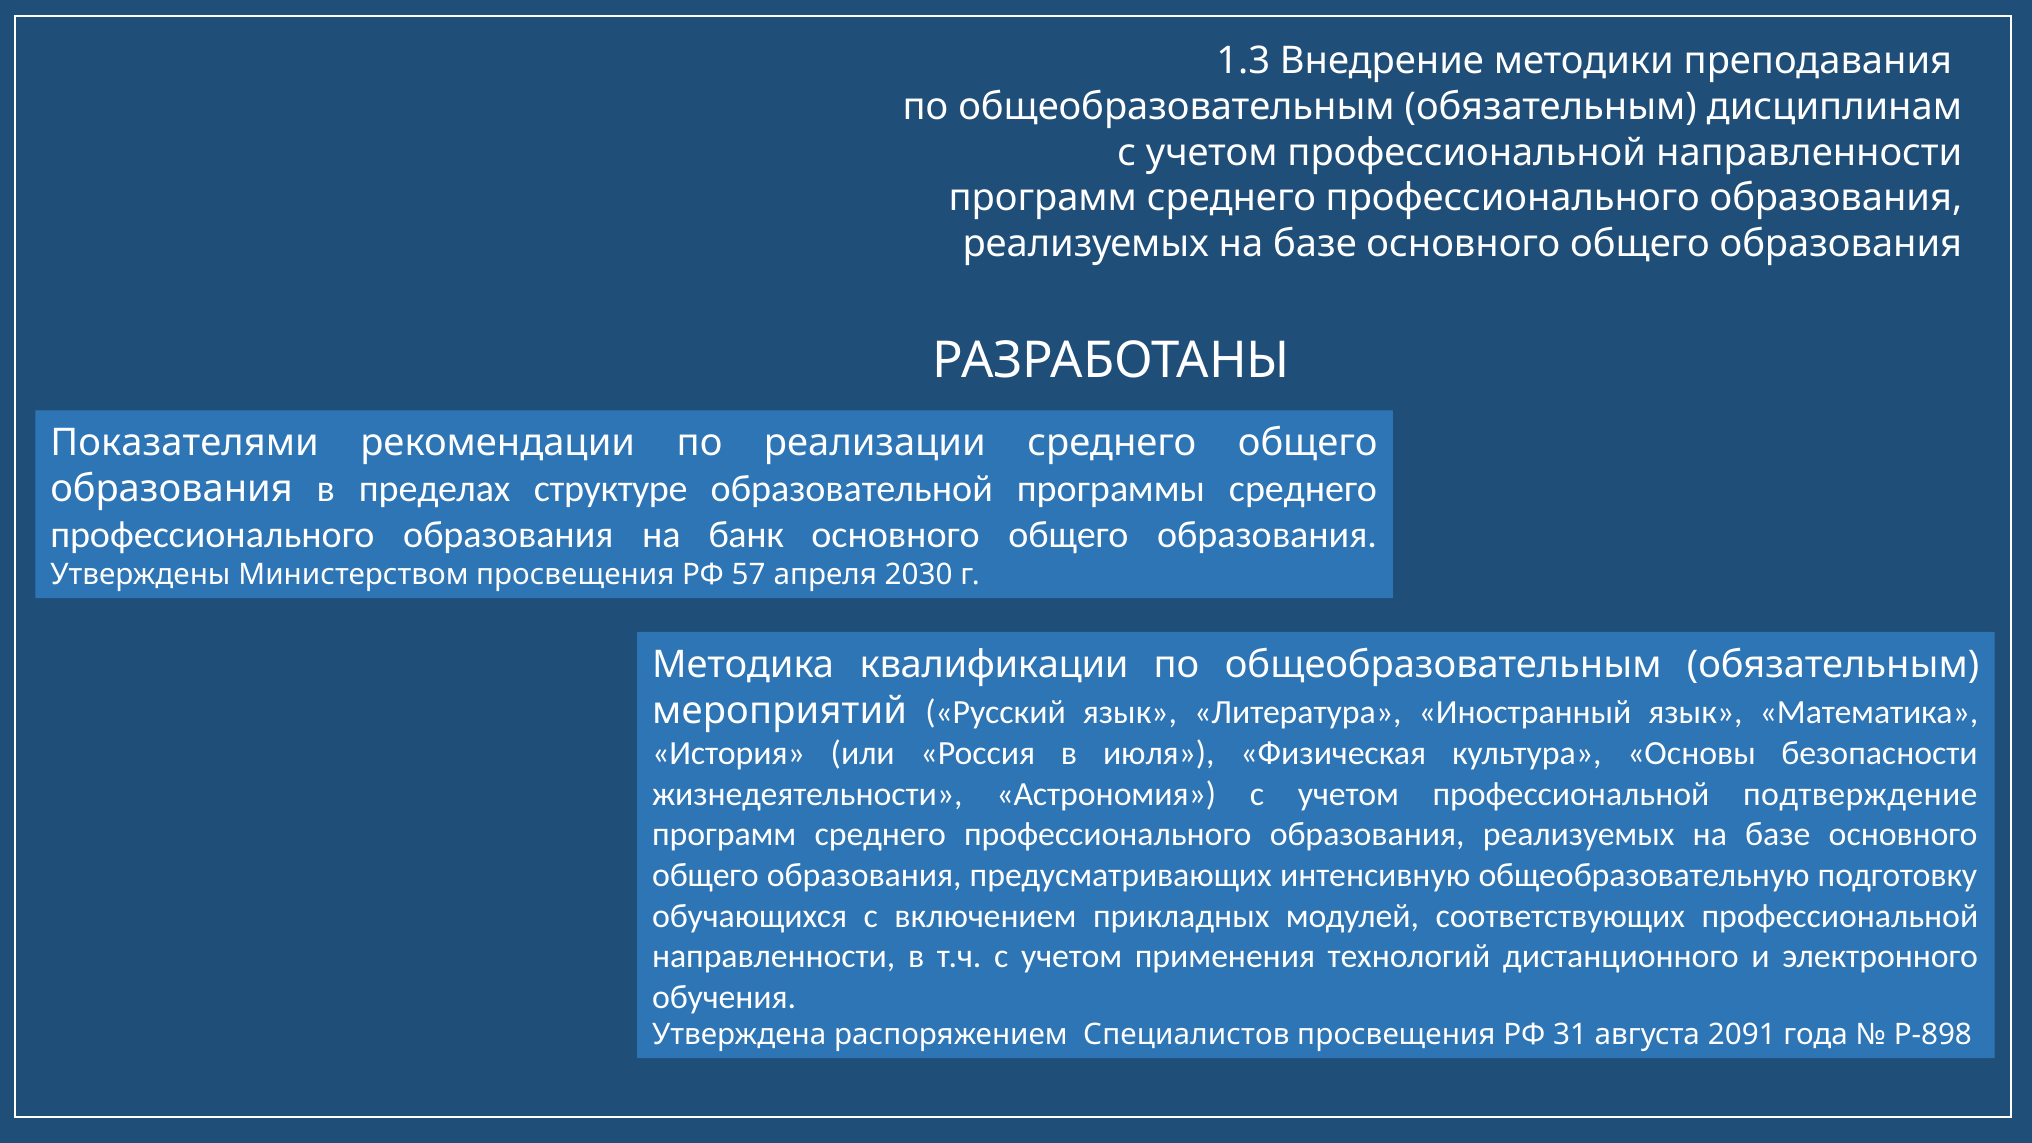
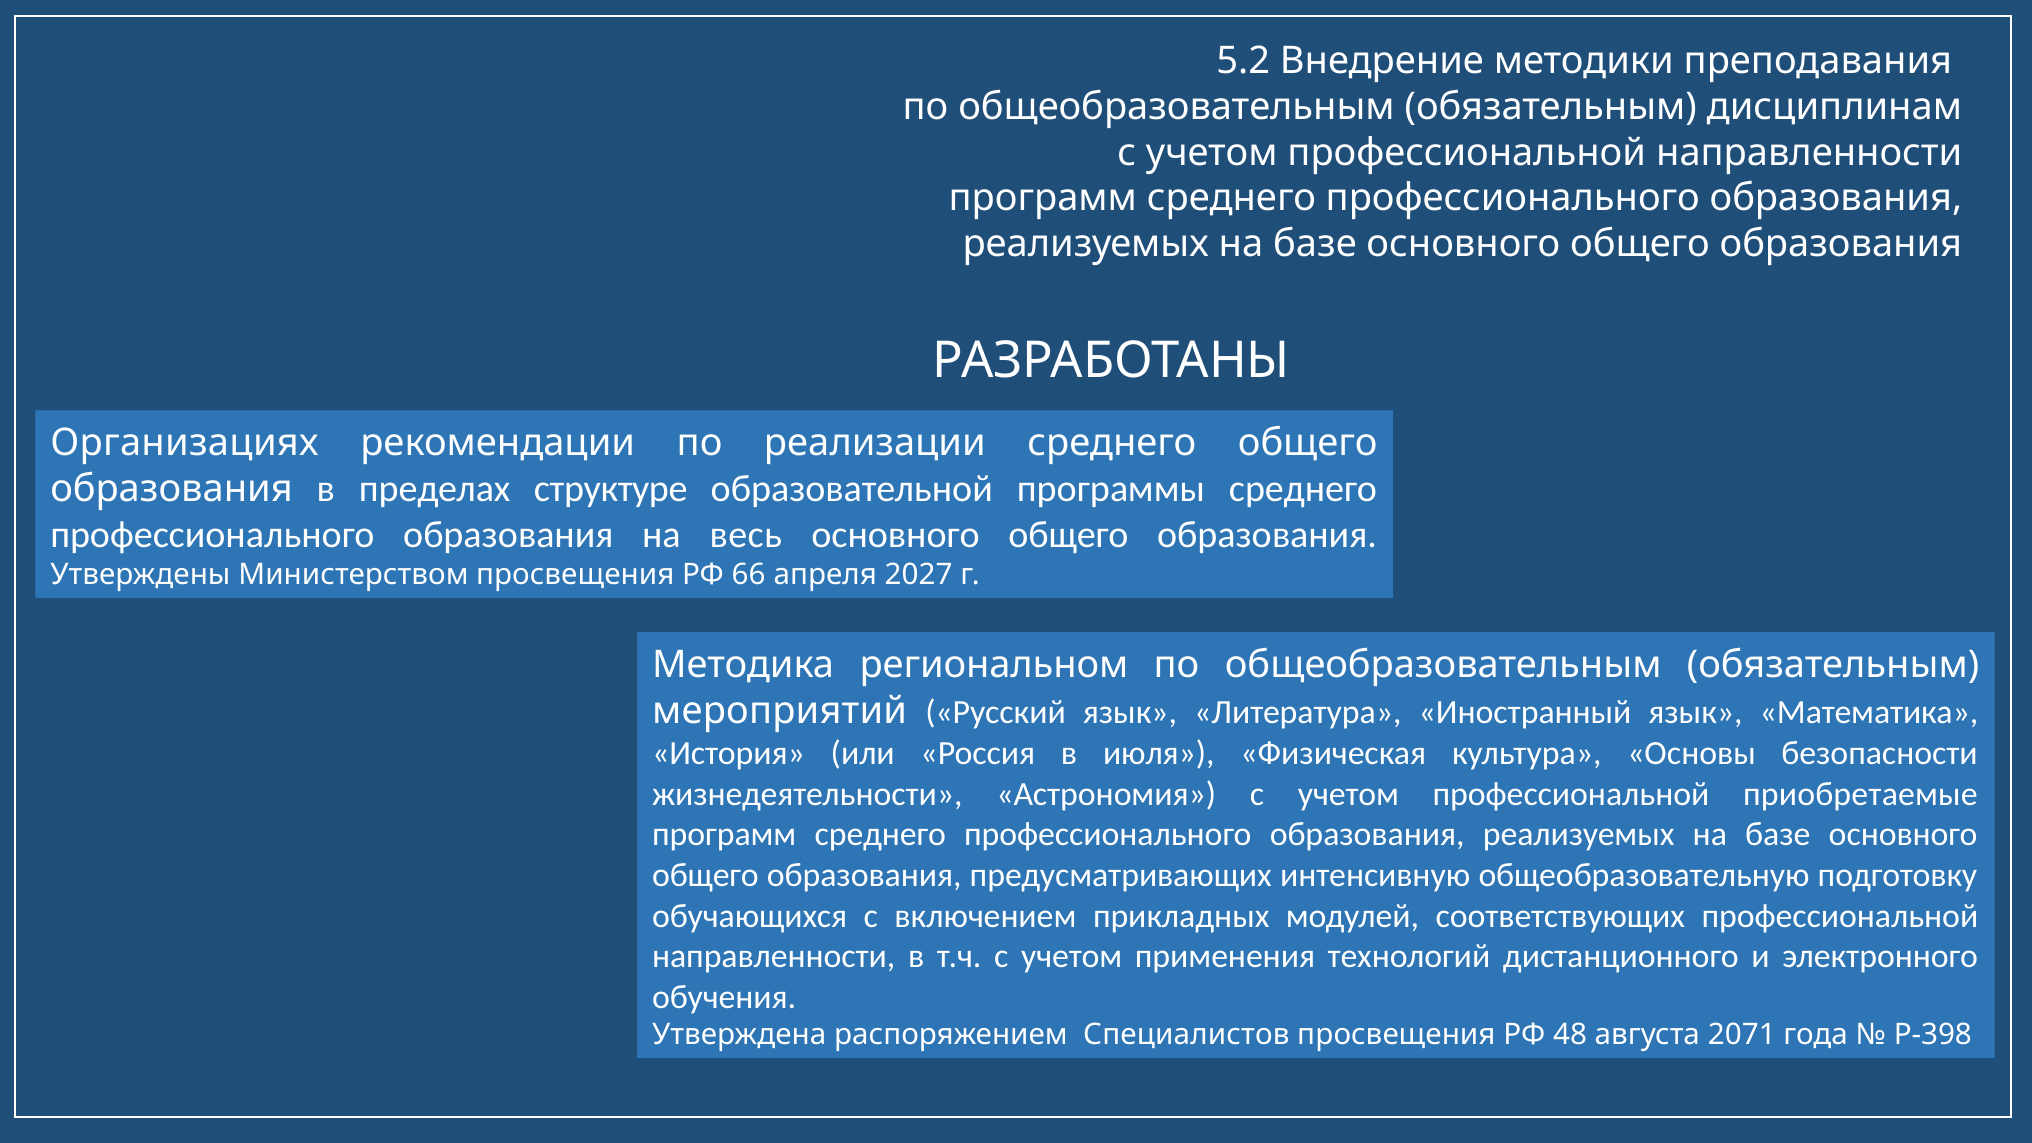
1.3: 1.3 -> 5.2 (1243, 61)
Показателями: Показателями -> Организациях (185, 443)
банк: банк -> весь (746, 535)
57: 57 -> 66 (749, 575)
2030: 2030 -> 2027 (919, 575)
квалификации: квалификации -> региональном (994, 665)
подтверждение: подтверждение -> приобретаемые (1860, 794)
31: 31 -> 48 (1570, 1035)
2091: 2091 -> 2071 (1742, 1035)
Р-898: Р-898 -> Р-398 (1933, 1035)
